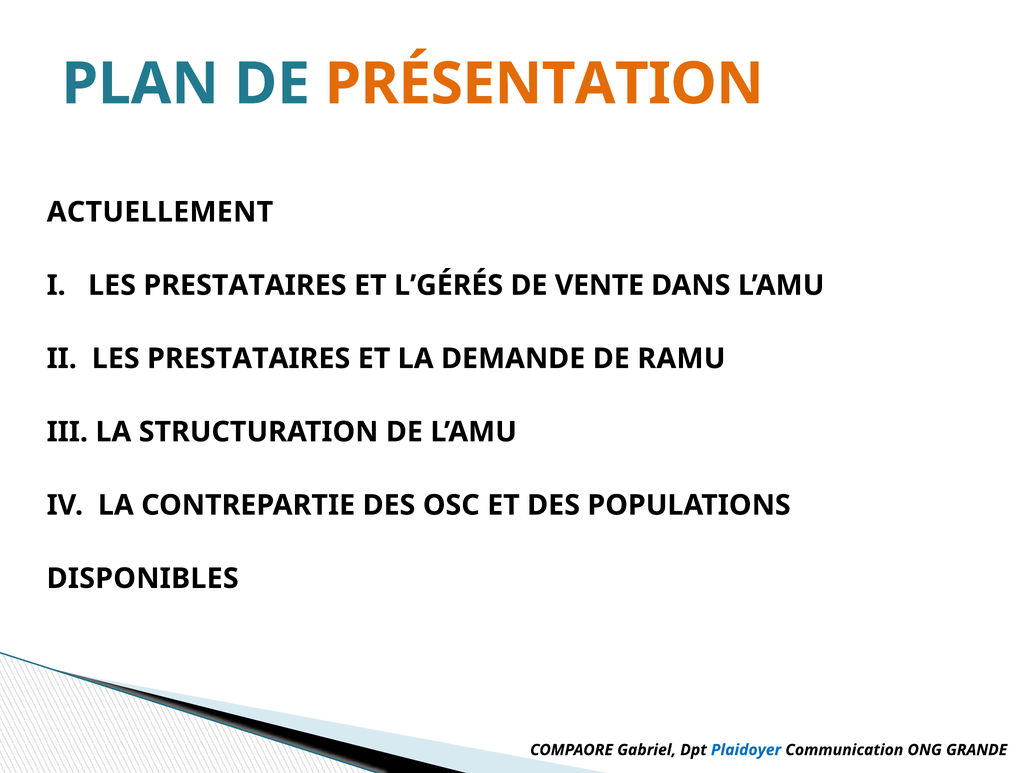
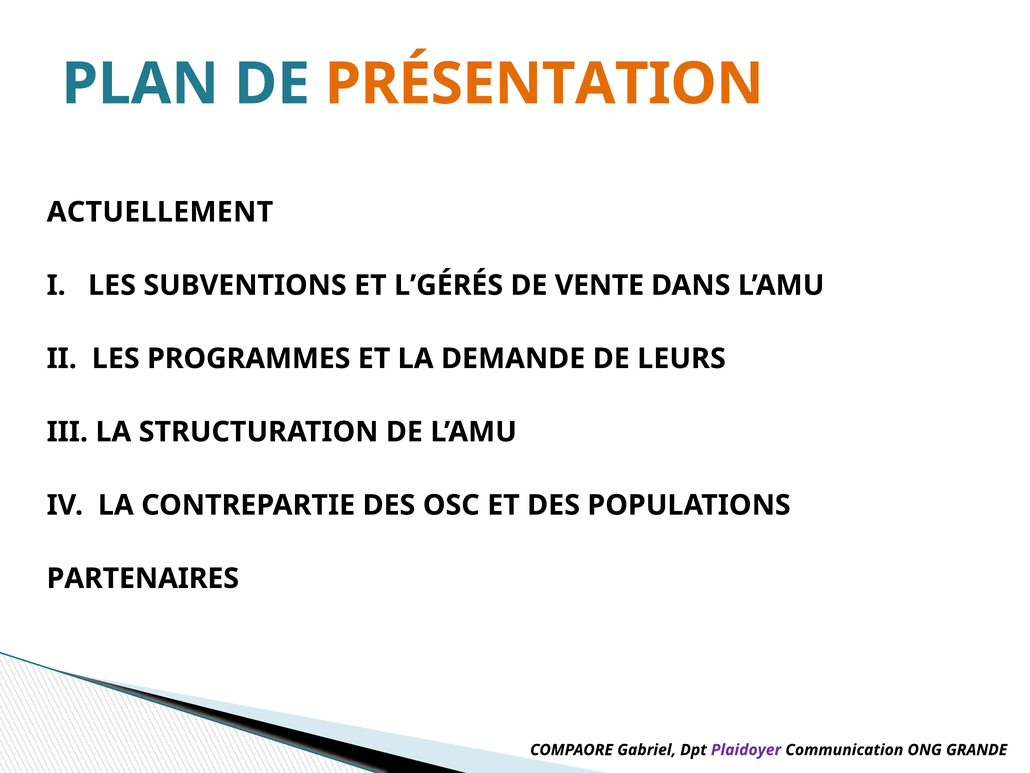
I LES PRESTATAIRES: PRESTATAIRES -> SUBVENTIONS (245, 285)
II LES PRESTATAIRES: PRESTATAIRES -> PROGRAMMES (249, 358)
RAMU: RAMU -> LEURS (682, 358)
DISPONIBLES: DISPONIBLES -> PARTENAIRES (143, 578)
Plaidoyer colour: blue -> purple (746, 749)
